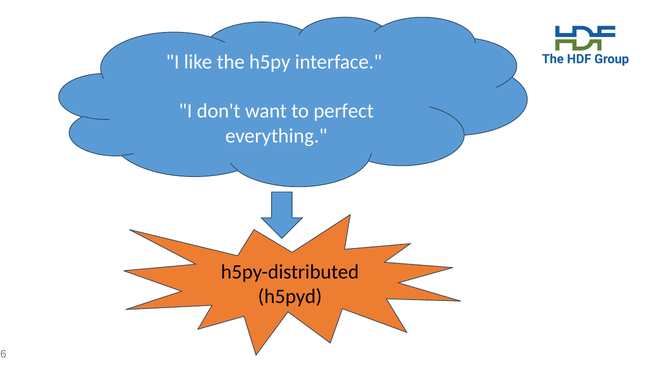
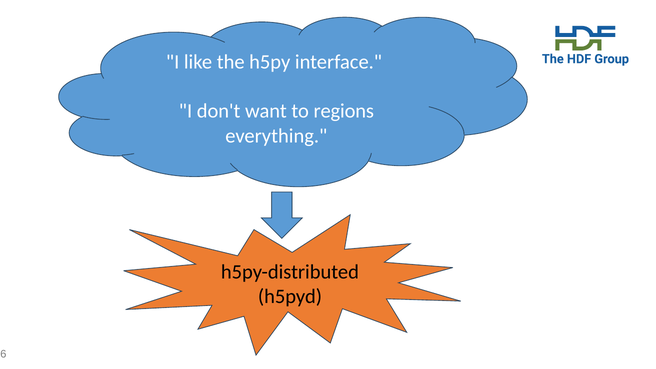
perfect: perfect -> regions (344, 111)
